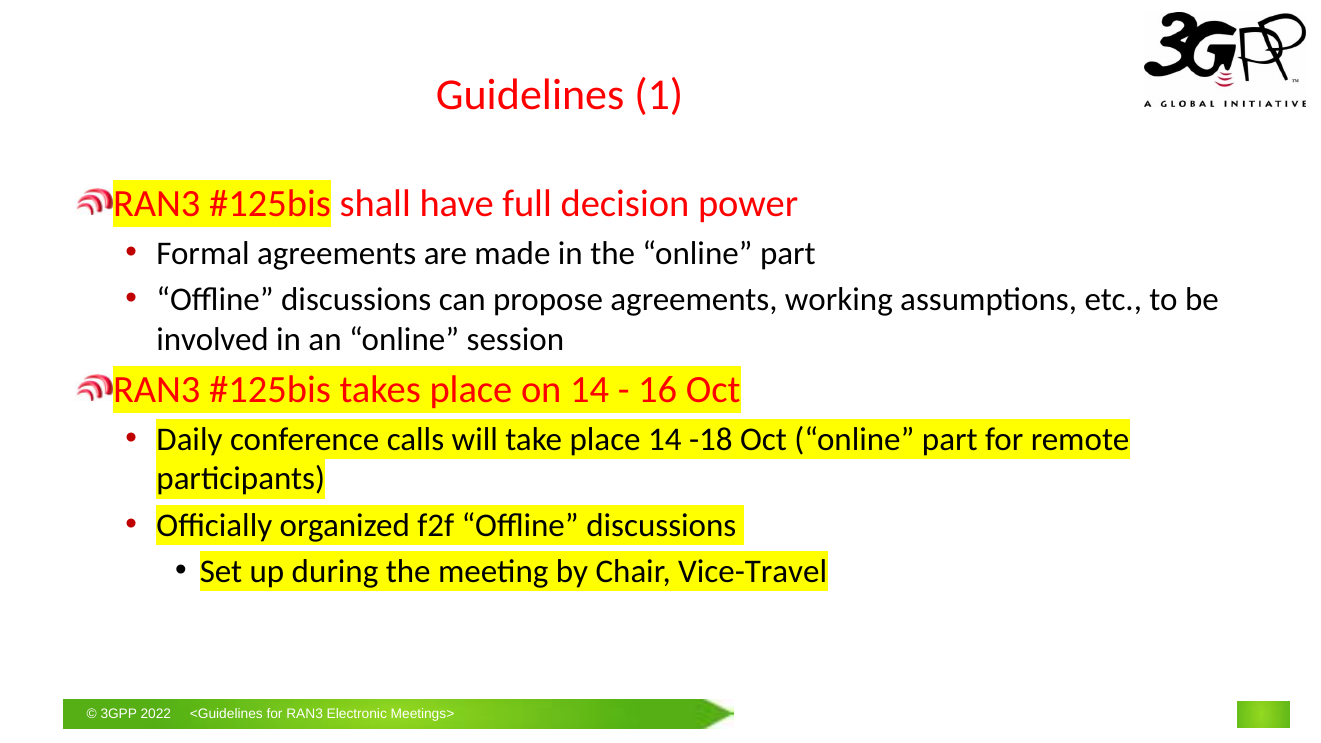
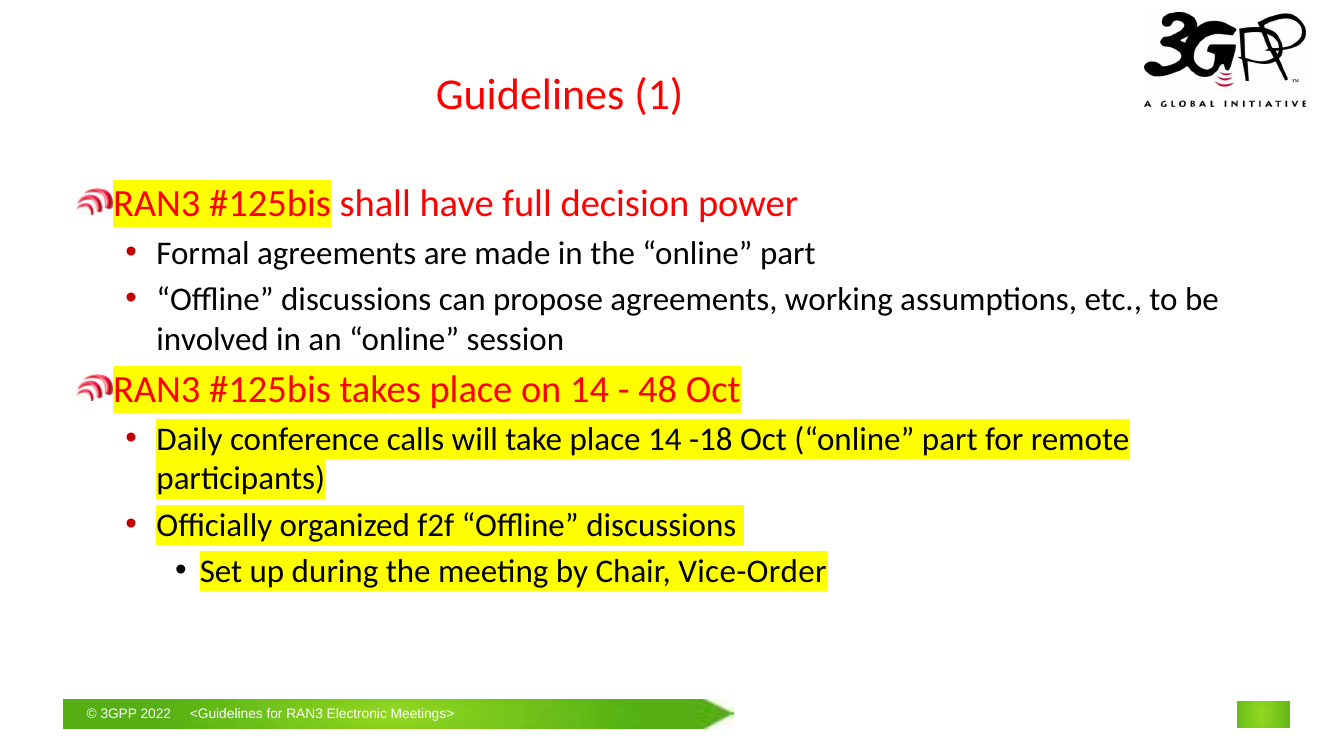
16: 16 -> 48 (658, 390)
Vice-Travel: Vice-Travel -> Vice-Order (752, 571)
